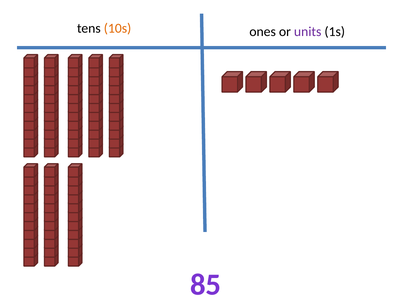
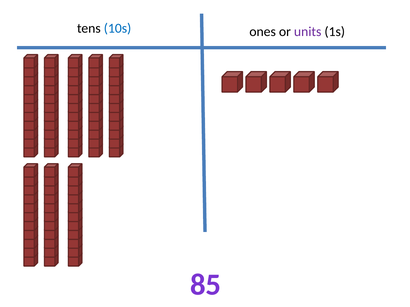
10s colour: orange -> blue (118, 28)
